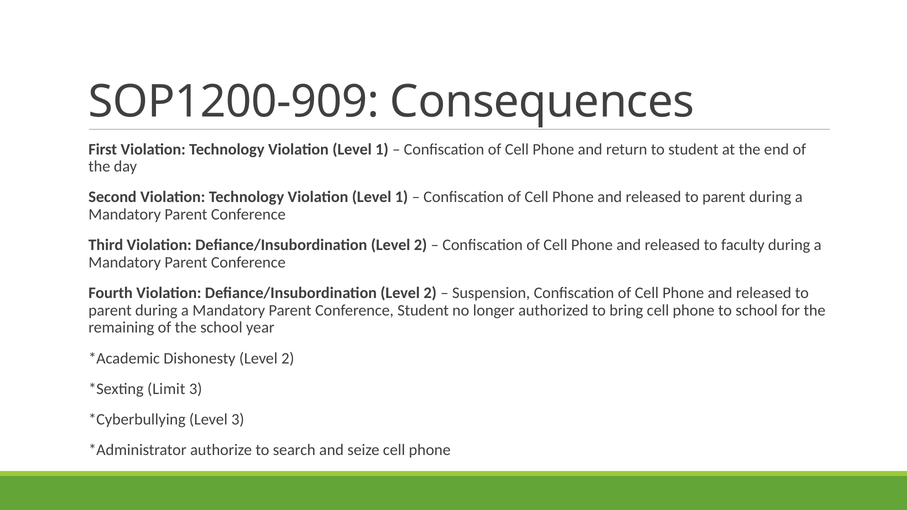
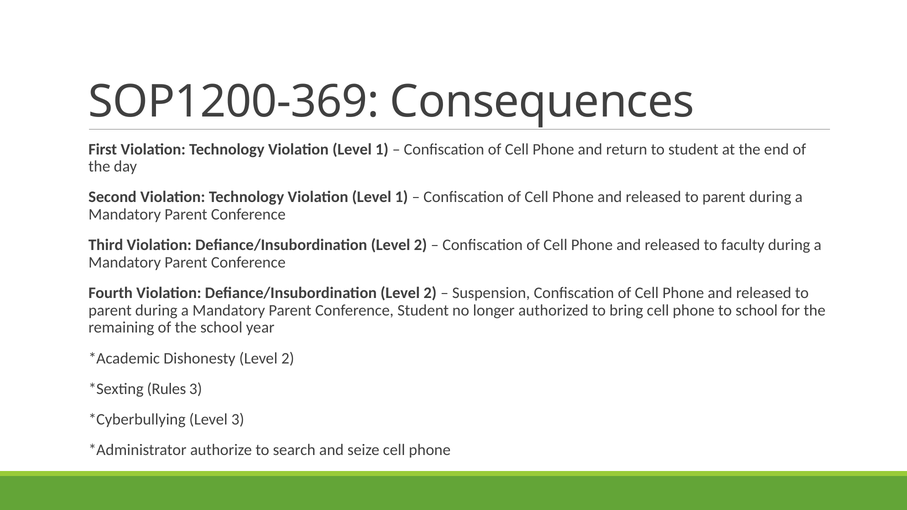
SOP1200-909: SOP1200-909 -> SOP1200-369 (234, 102)
Limit: Limit -> Rules (167, 389)
